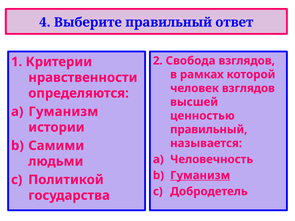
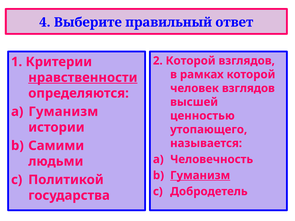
2 Свобода: Свобода -> Которой (191, 61)
нравственности underline: none -> present (83, 78)
правильный: правильный -> утопающего (209, 130)
